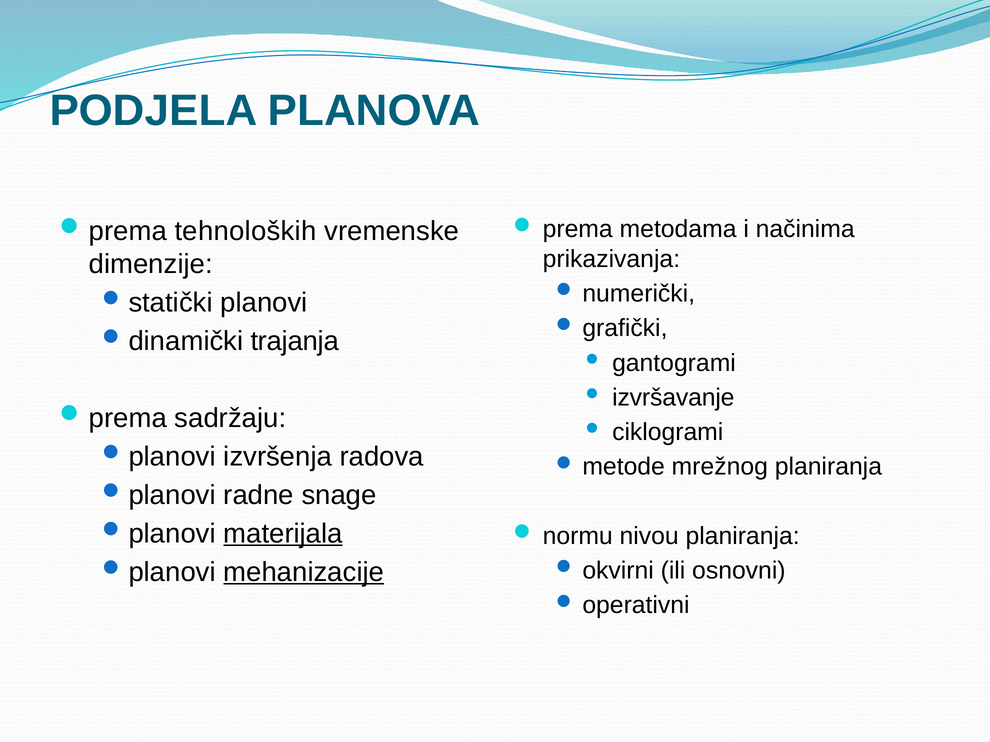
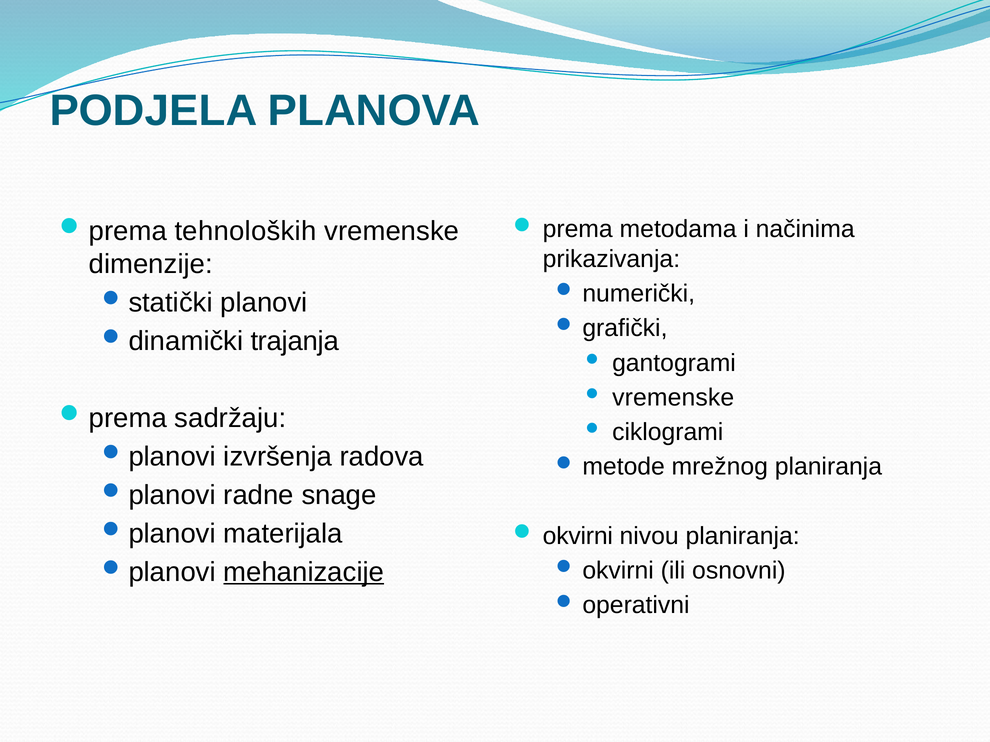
izvršavanje: izvršavanje -> vremenske (673, 398)
materijala underline: present -> none (283, 534)
normu: normu -> okvirni (578, 536)
